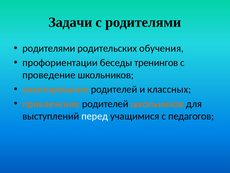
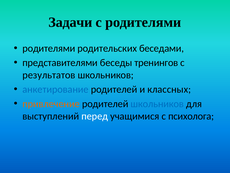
обучения: обучения -> беседами (162, 48)
профориентации: профориентации -> представителями (60, 63)
проведение: проведение -> результатов (49, 75)
анкетирование colour: orange -> blue (56, 89)
школьников colour: orange -> blue (157, 104)
педагогов: педагогов -> психолога (191, 116)
